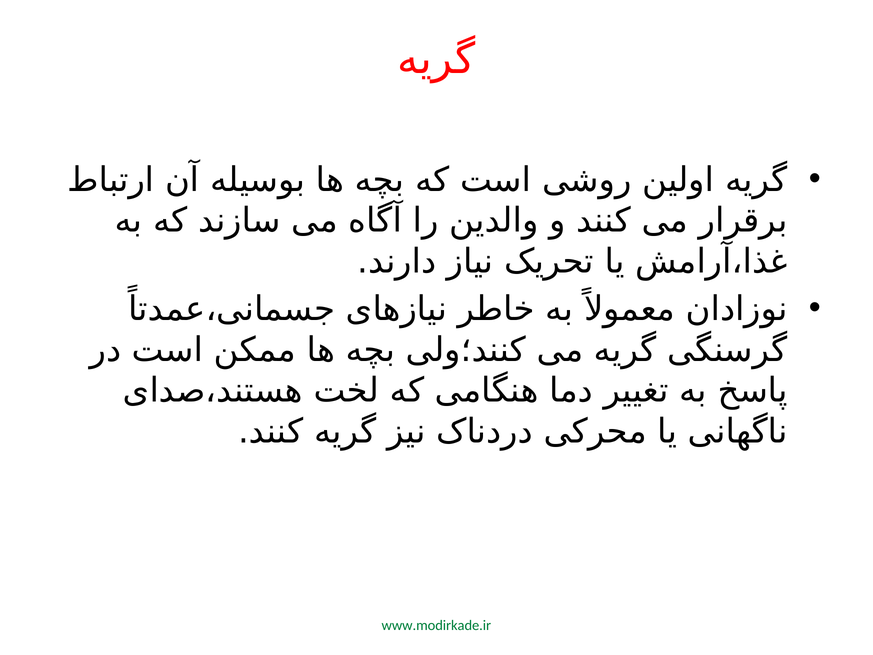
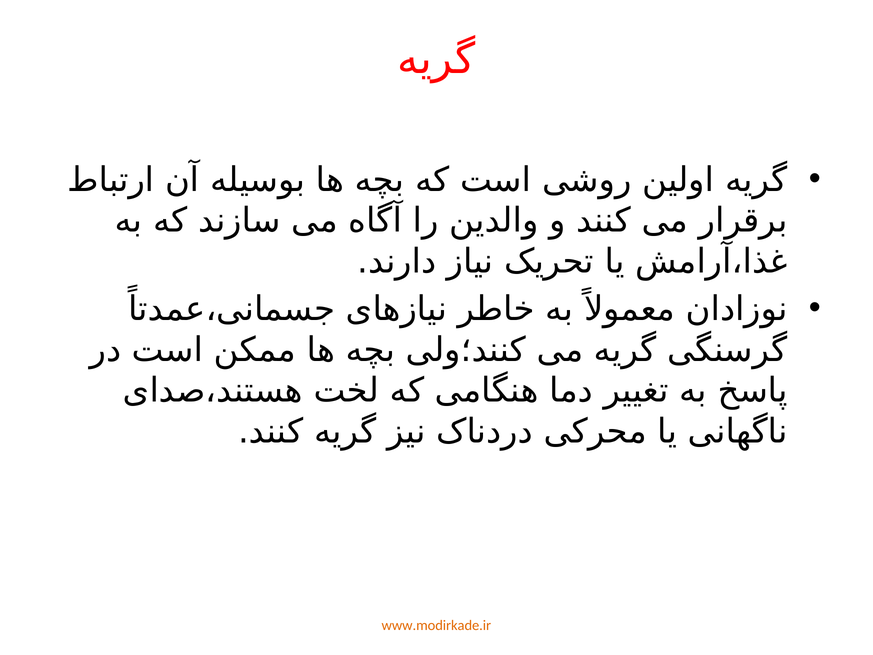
www.modirkade.ir colour: green -> orange (436, 625)
